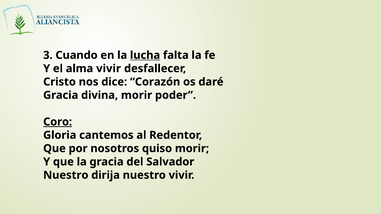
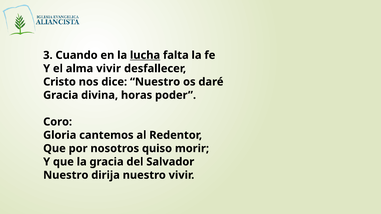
dice Corazón: Corazón -> Nuestro (155, 82)
divina morir: morir -> horas (137, 95)
Coro underline: present -> none (58, 122)
